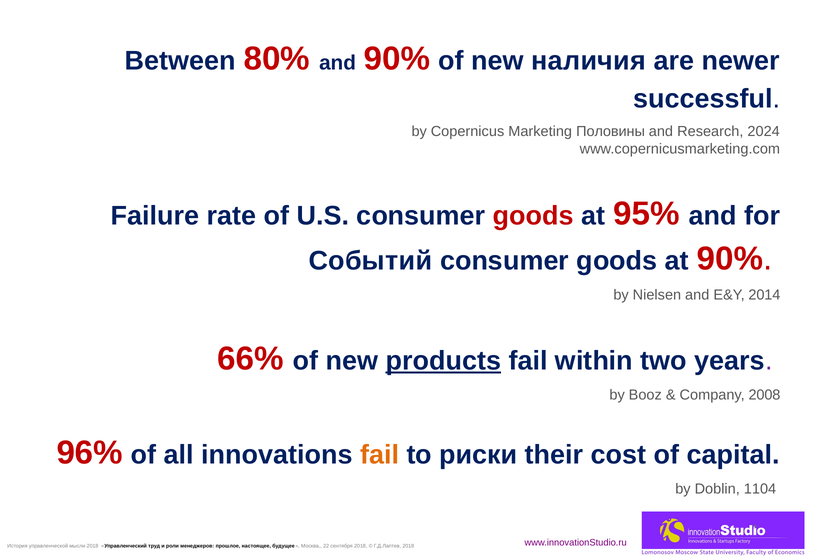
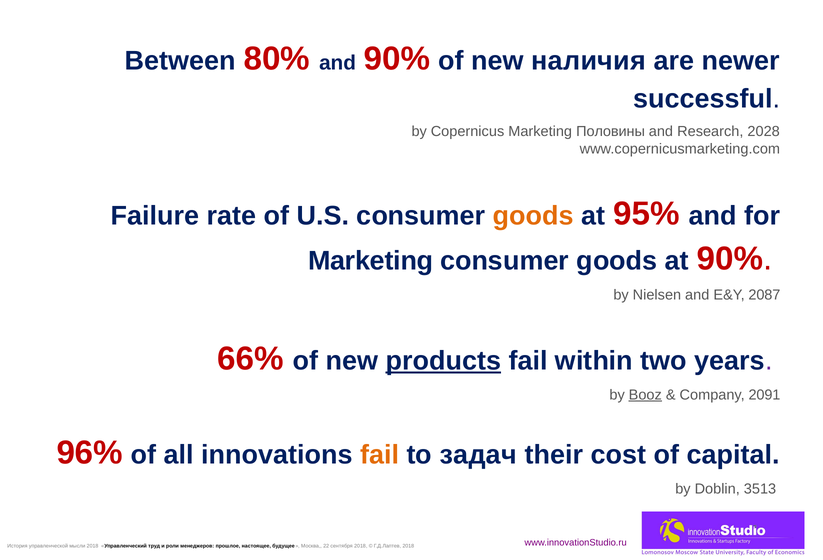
2024: 2024 -> 2028 (764, 132)
goods colour: red -> orange (533, 216)
Событий: Событий -> Marketing (371, 261)
2014: 2014 -> 2087 (764, 295)
Booz underline: none -> present (645, 395)
2008: 2008 -> 2091 (764, 395)
риски: риски -> задач (478, 455)
1104: 1104 -> 3513 (760, 489)
